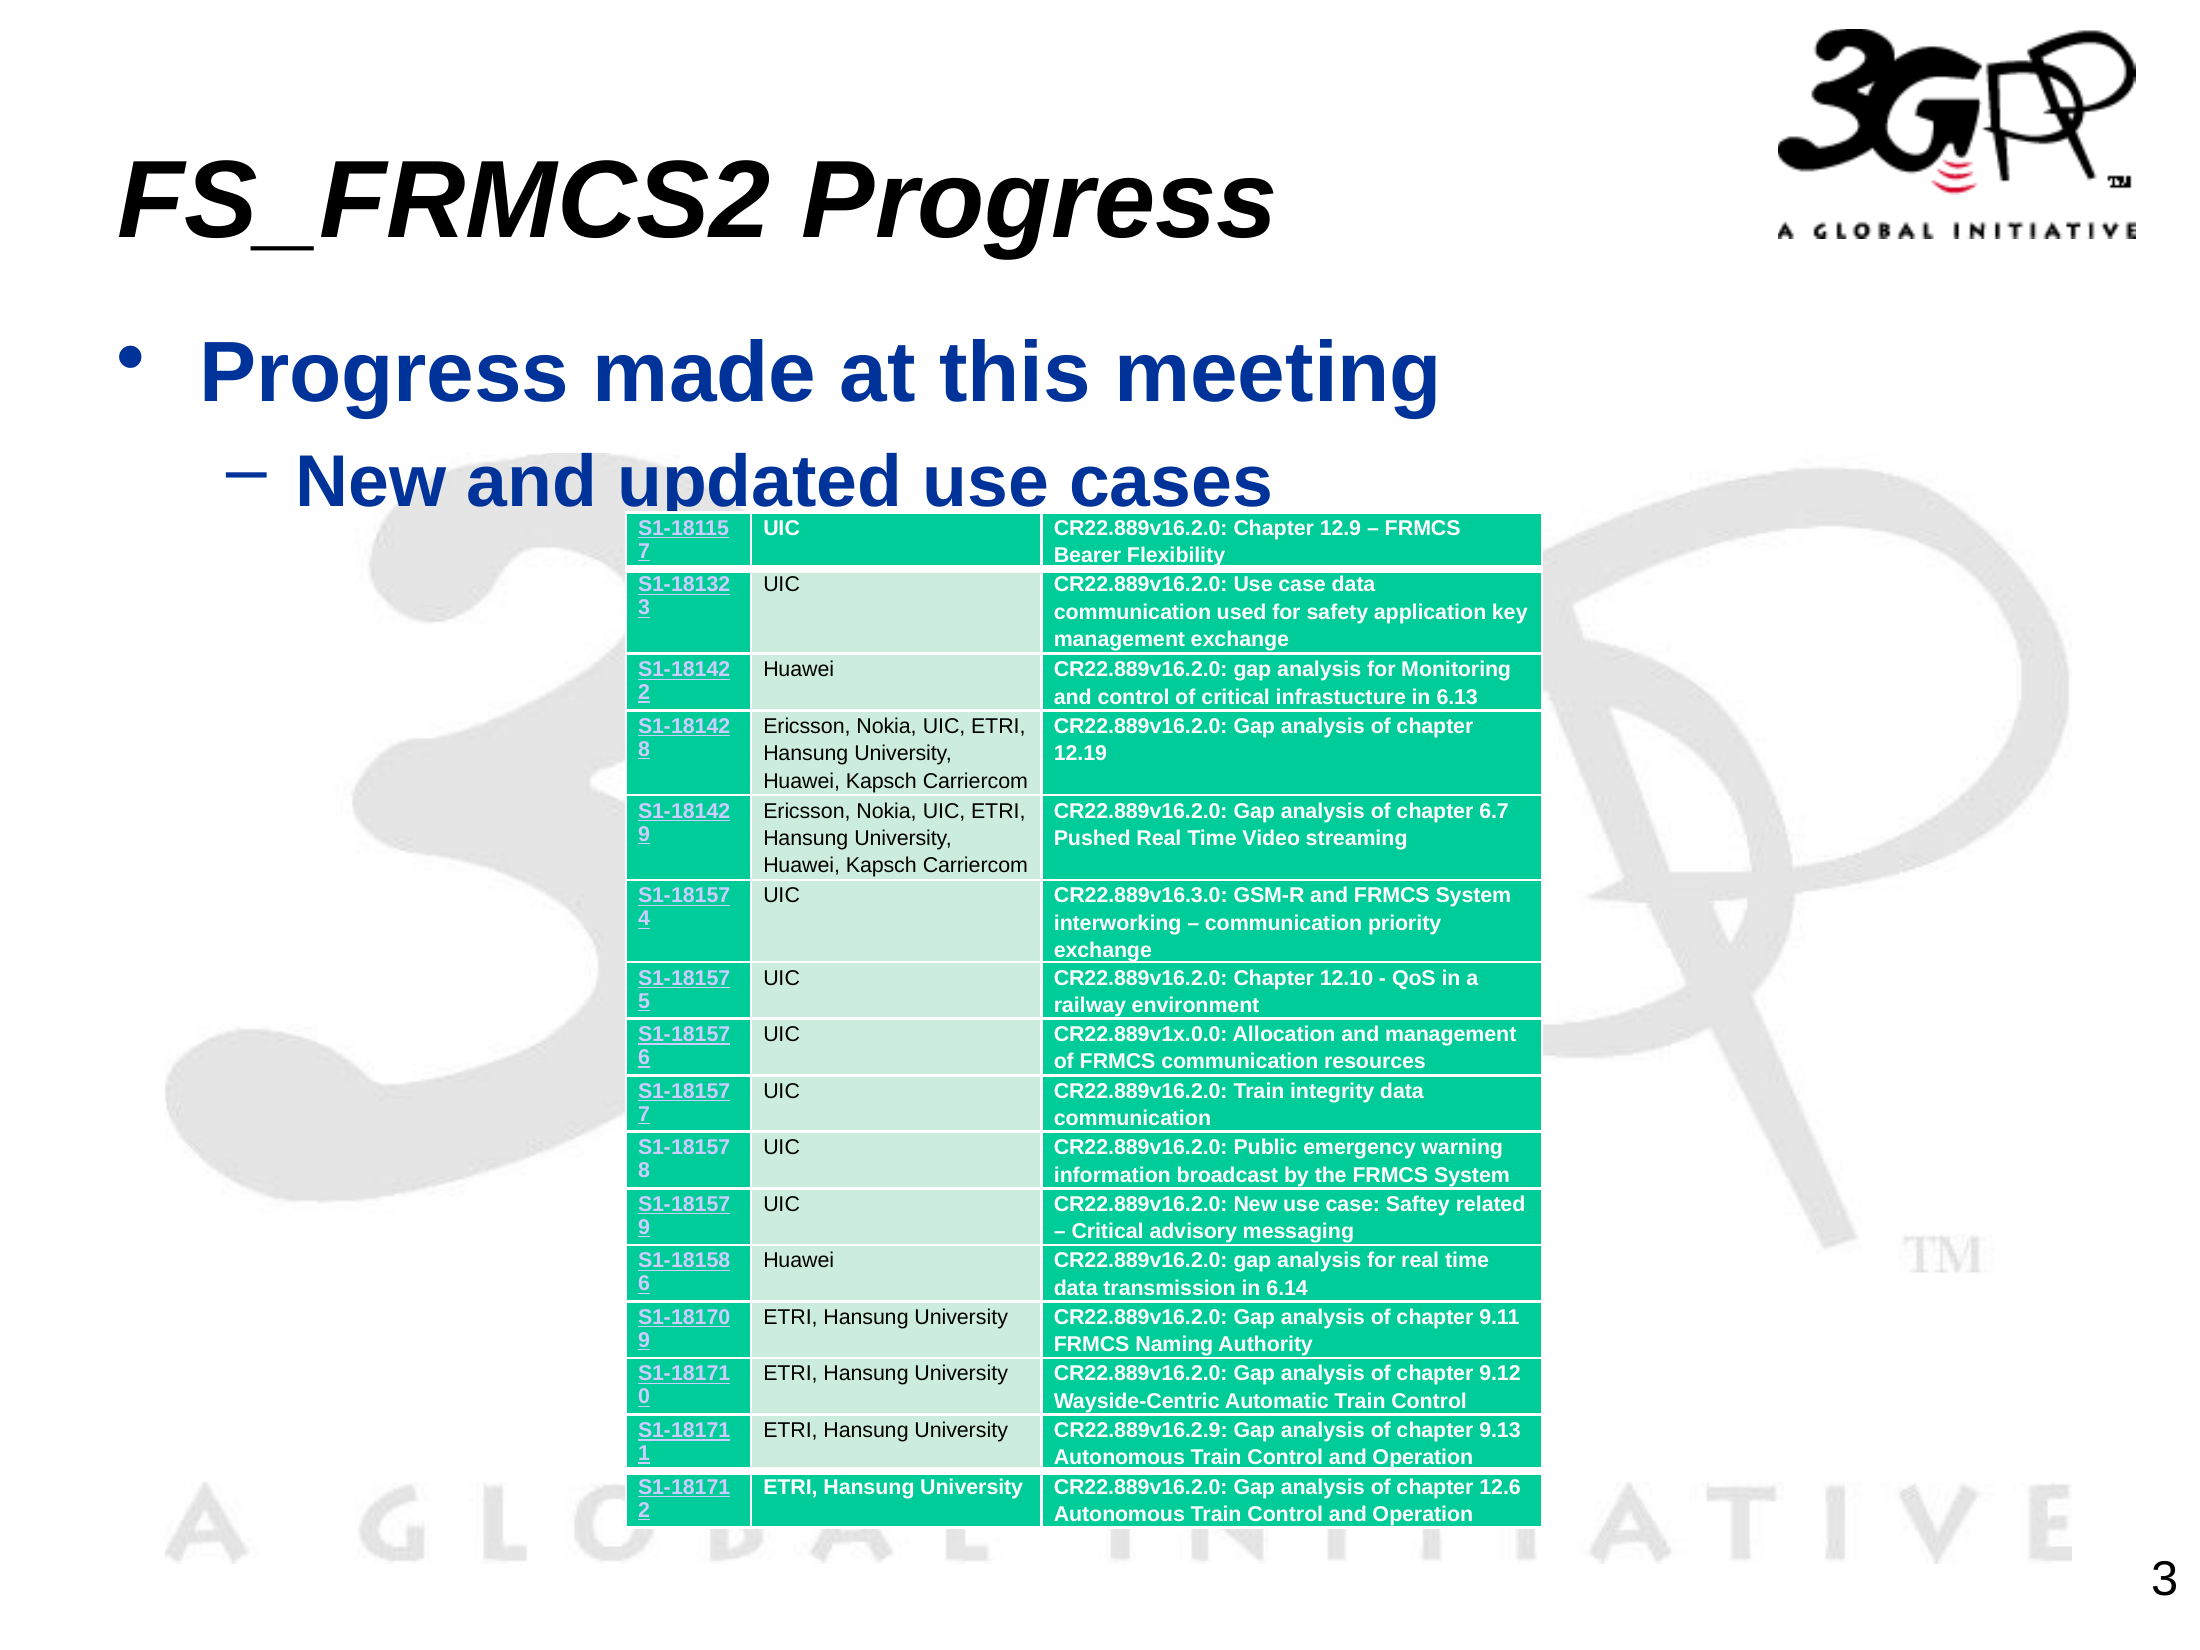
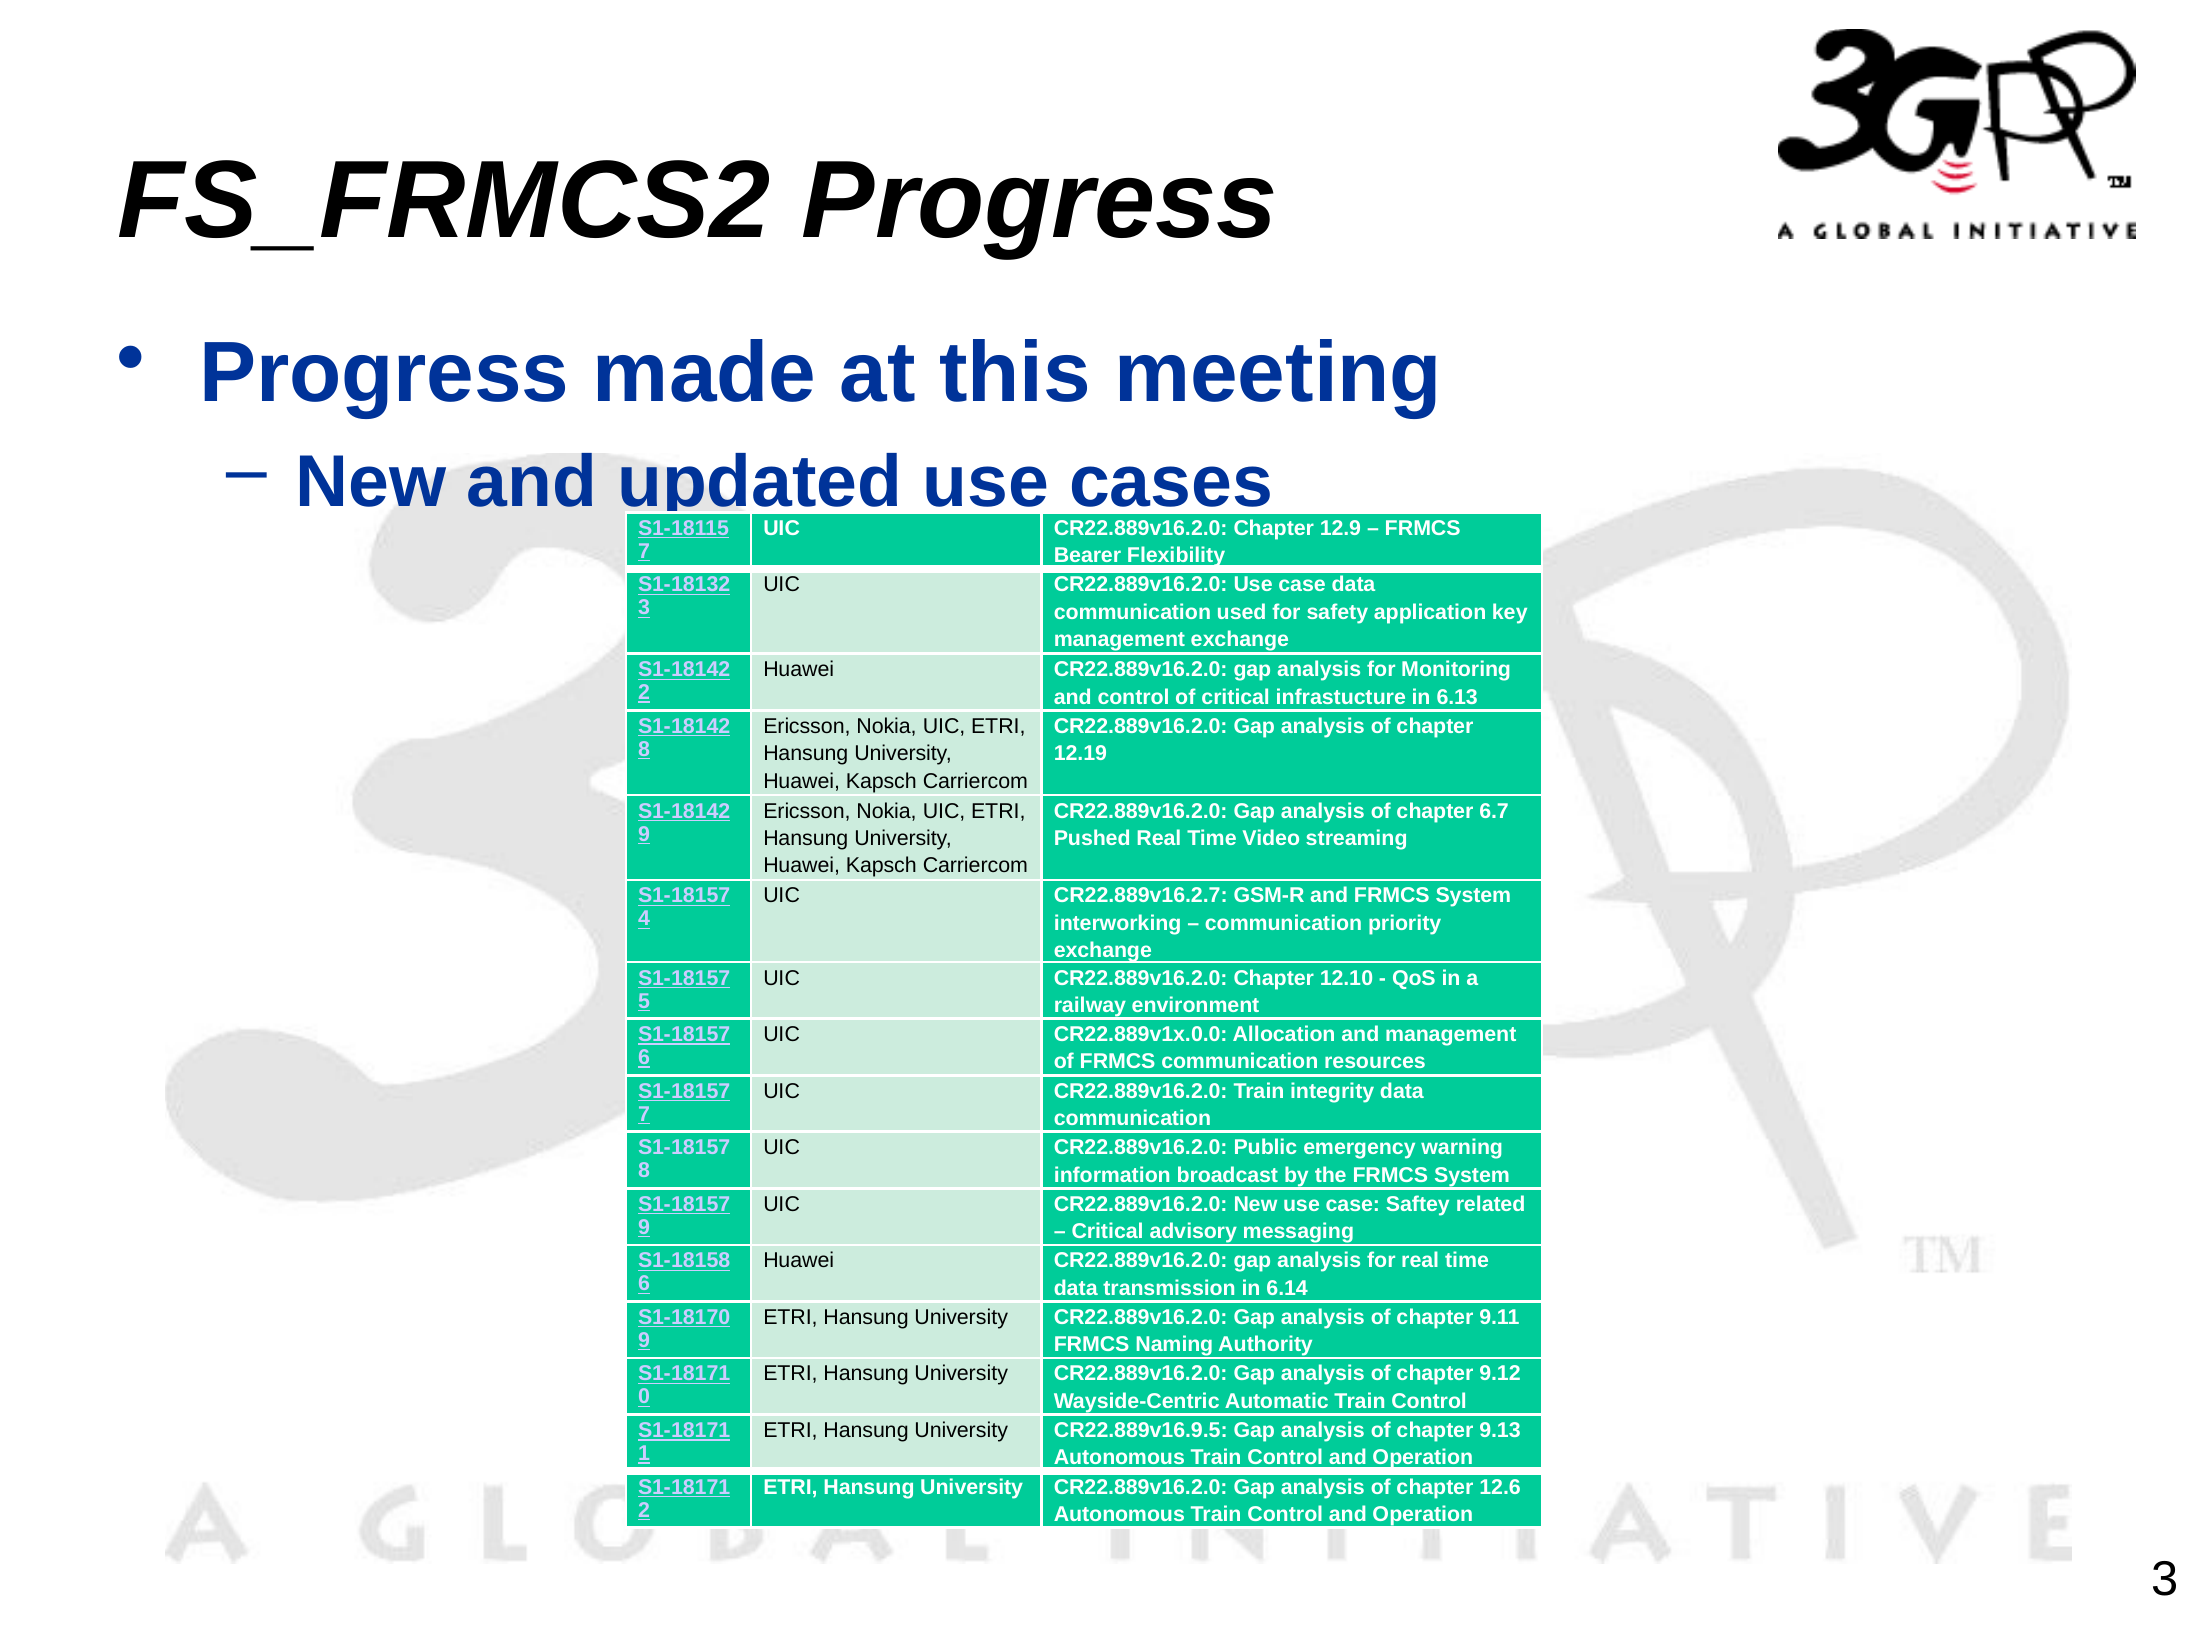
CR22.889v16.3.0: CR22.889v16.3.0 -> CR22.889v16.2.7 (1141, 896)
CR22.889v16.2.9: CR22.889v16.2.9 -> CR22.889v16.9.5 (1141, 1430)
